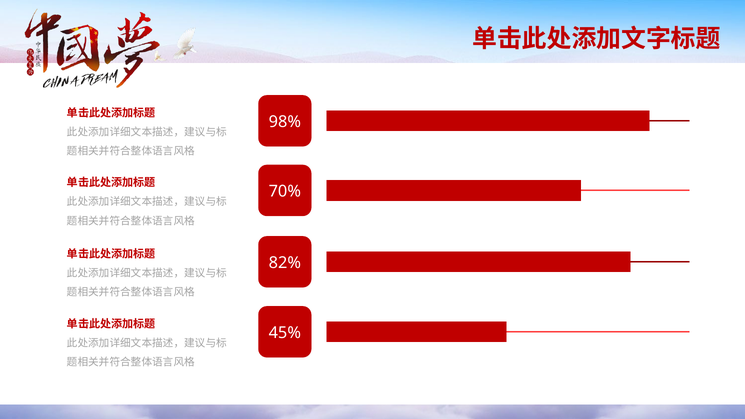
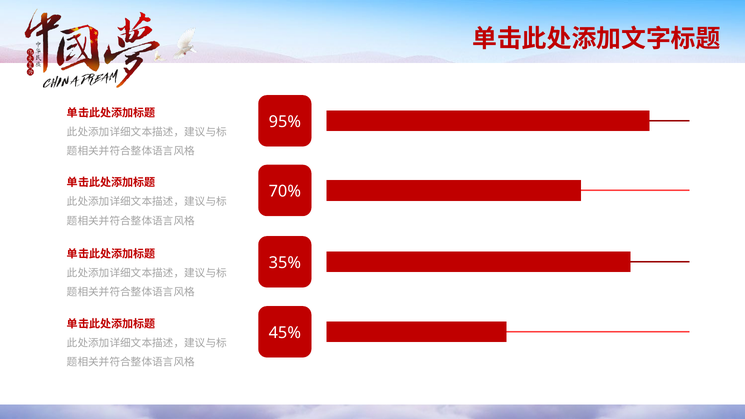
98%: 98% -> 95% (285, 122)
82%: 82% -> 35% (285, 263)
